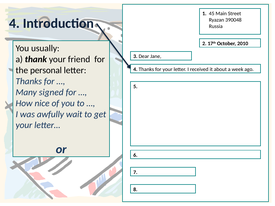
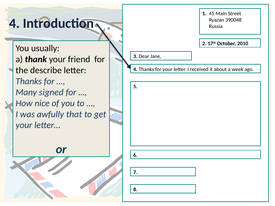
personal: personal -> describe (46, 70)
wait: wait -> that (74, 114)
